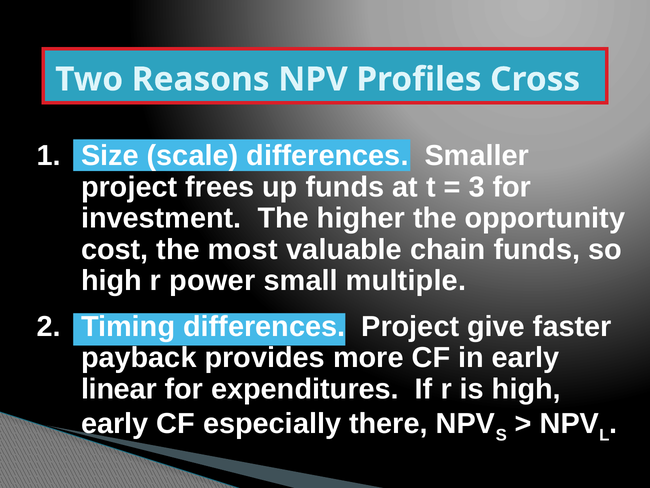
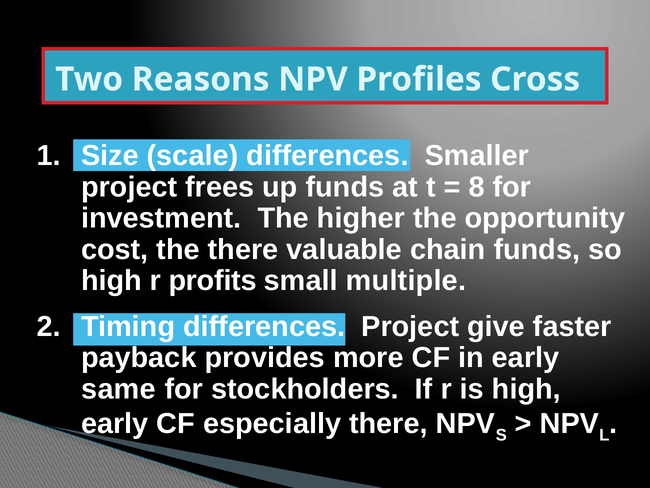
3: 3 -> 8 (477, 187)
the most: most -> there (243, 249)
power: power -> profits (213, 281)
linear: linear -> same (119, 389)
expenditures: expenditures -> stockholders (305, 389)
